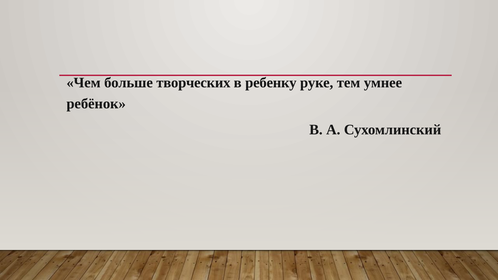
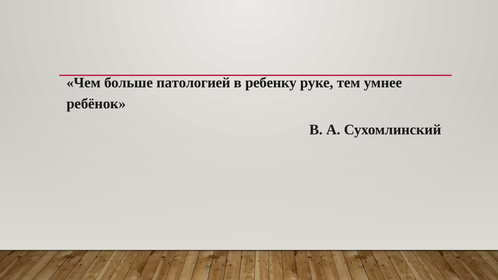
творческих: творческих -> патологией (193, 83)
